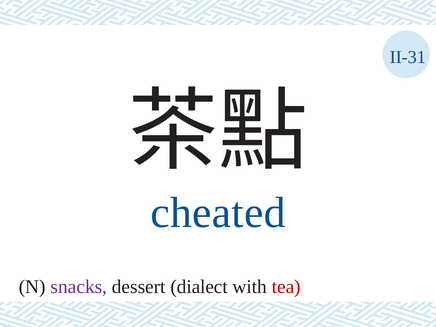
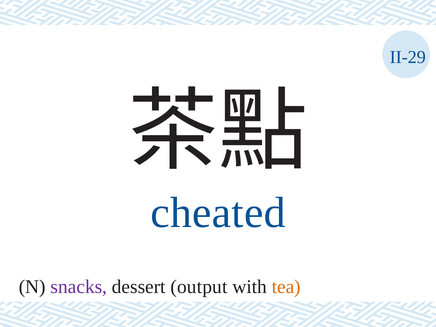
II-31: II-31 -> II-29 (408, 57)
dialect: dialect -> output (199, 287)
tea colour: red -> orange (286, 287)
